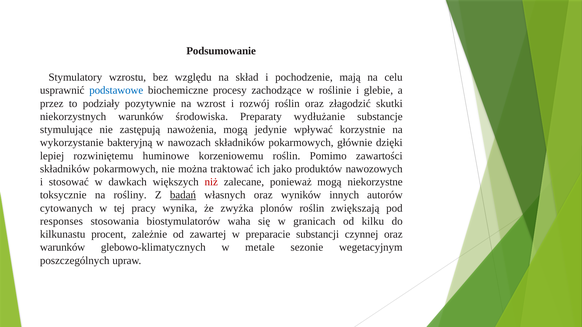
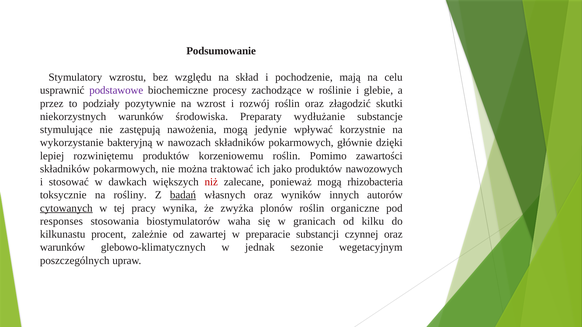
podstawowe colour: blue -> purple (116, 91)
rozwiniętemu huminowe: huminowe -> produktów (166, 156)
niekorzystne: niekorzystne -> rhizobacteria (375, 182)
cytowanych underline: none -> present (66, 208)
zwiększają: zwiększają -> organiczne (355, 208)
metale: metale -> jednak (260, 248)
